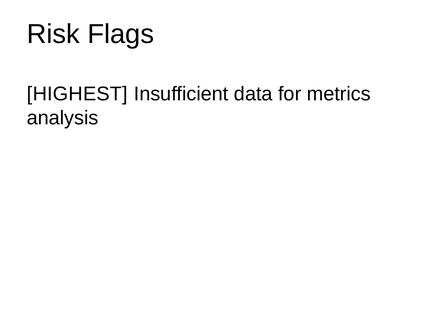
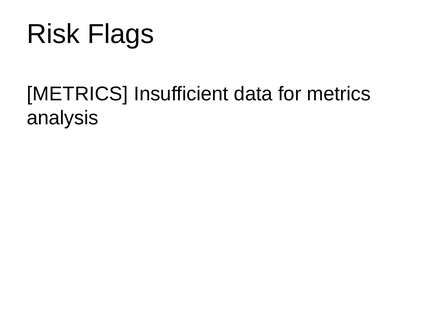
HIGHEST: HIGHEST -> METRICS (77, 94)
